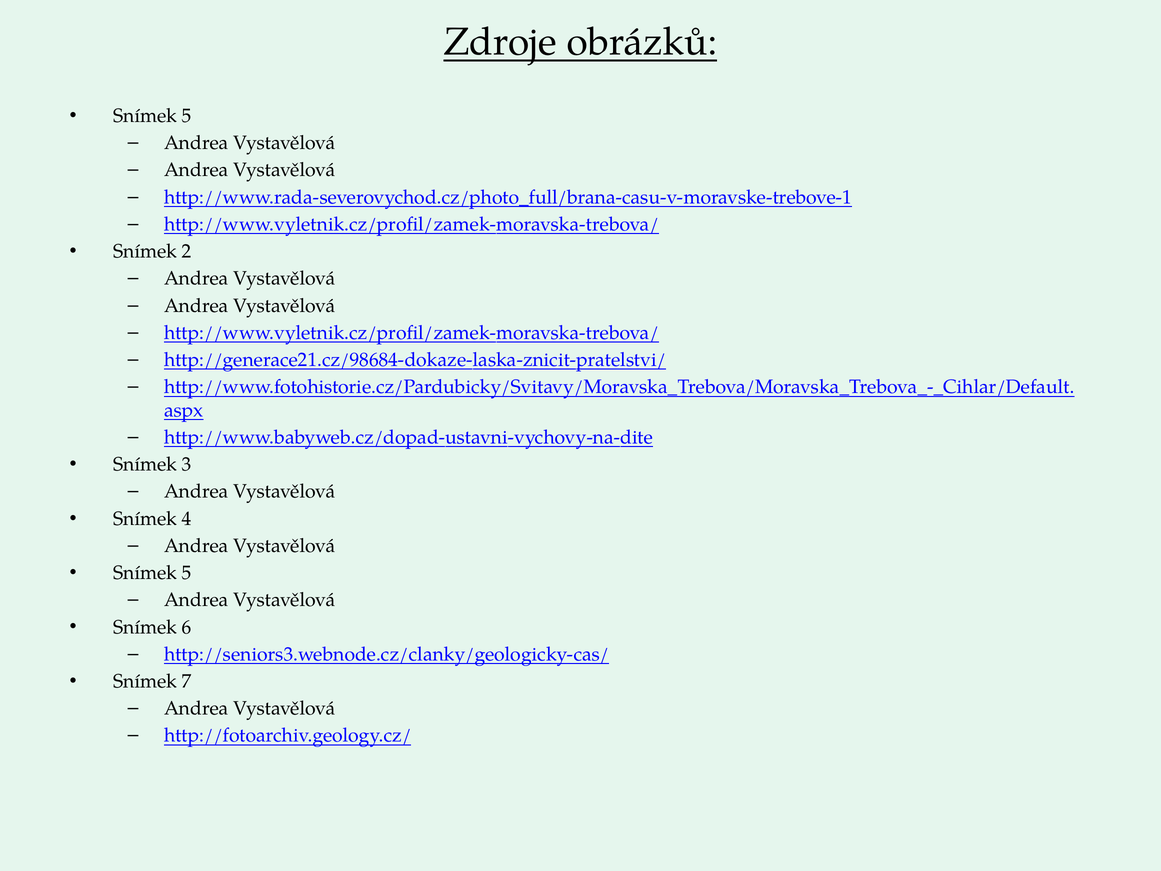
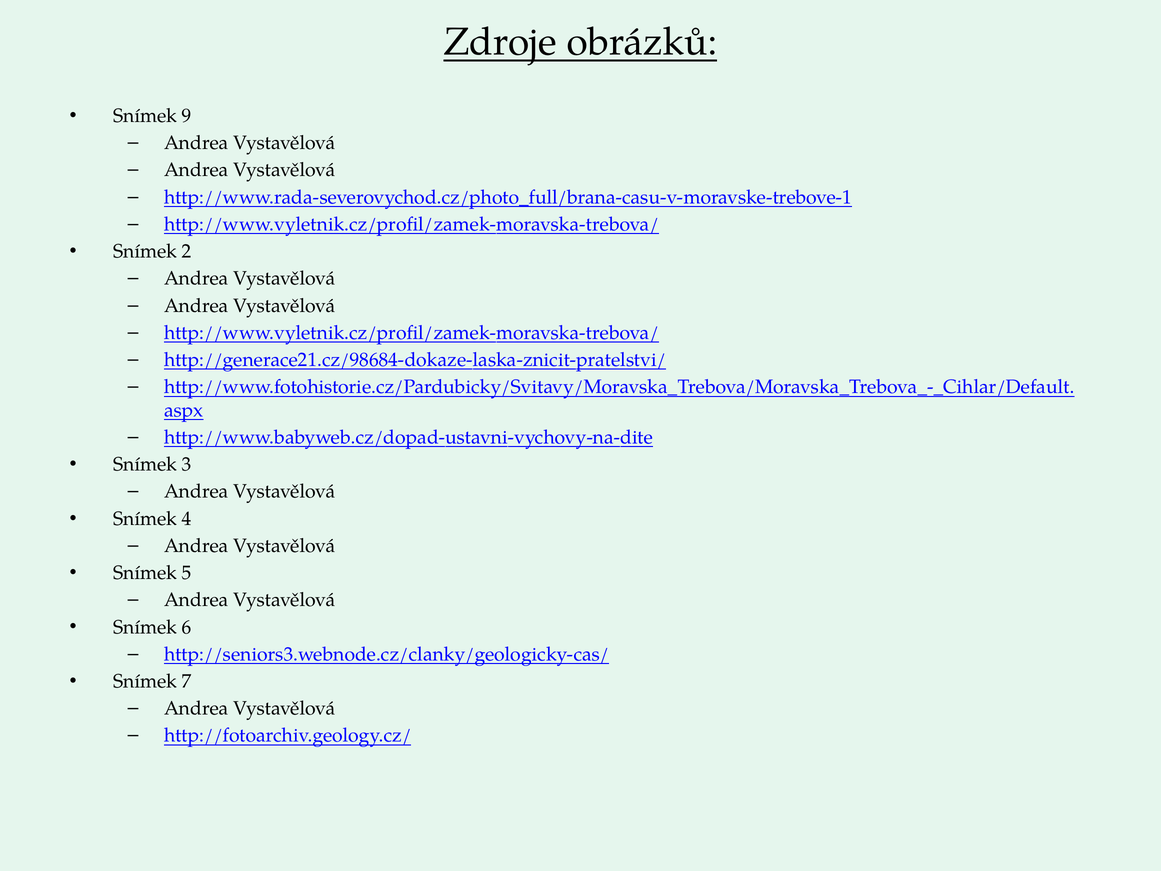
5: 5 -> 9 (187, 116)
